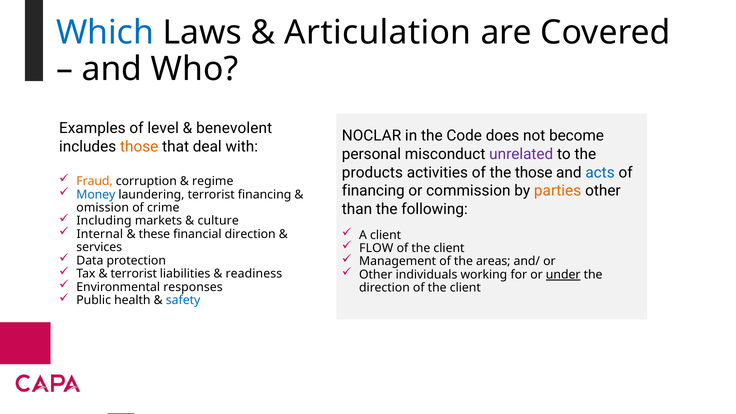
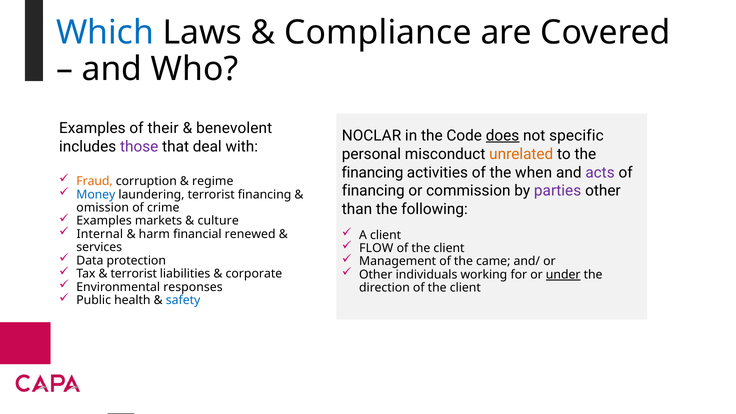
Articulation: Articulation -> Compliance (378, 33)
level: level -> their (163, 128)
does underline: none -> present (503, 136)
become: become -> specific (576, 136)
those colour: orange -> purple (139, 147)
unrelated colour: purple -> orange (521, 154)
products: products -> financing (373, 172)
the those: those -> when (534, 172)
acts colour: blue -> purple (600, 172)
parties colour: orange -> purple (558, 191)
Including: Including -> Examples (104, 221)
these: these -> harm (154, 234)
financial direction: direction -> renewed (250, 234)
areas: areas -> came (493, 261)
readiness: readiness -> corporate (254, 274)
